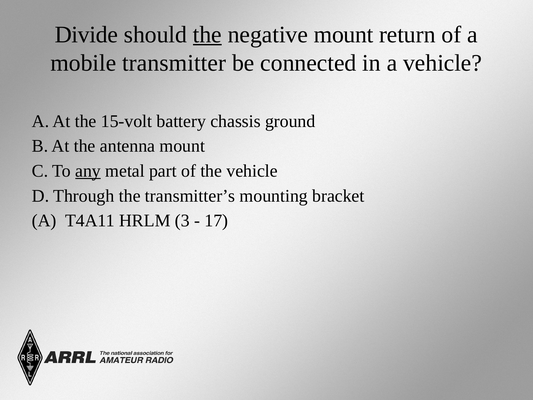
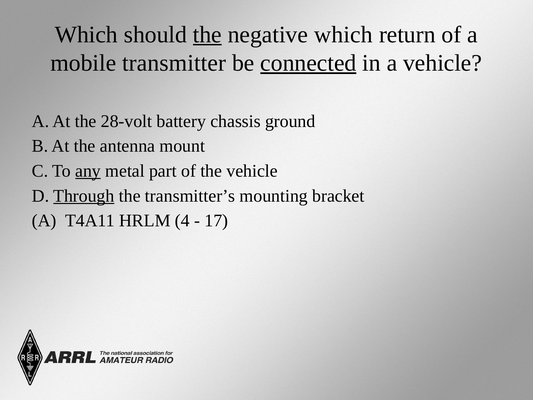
Divide: Divide -> Which (86, 35)
negative mount: mount -> which (343, 35)
connected underline: none -> present (308, 63)
15-volt: 15-volt -> 28-volt (127, 121)
Through underline: none -> present (84, 196)
3: 3 -> 4 (182, 221)
